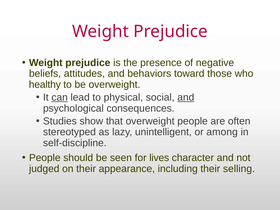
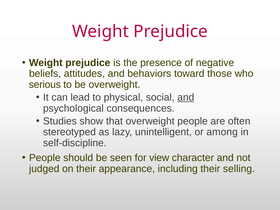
healthy: healthy -> serious (45, 85)
can underline: present -> none (60, 97)
lives: lives -> view (159, 158)
